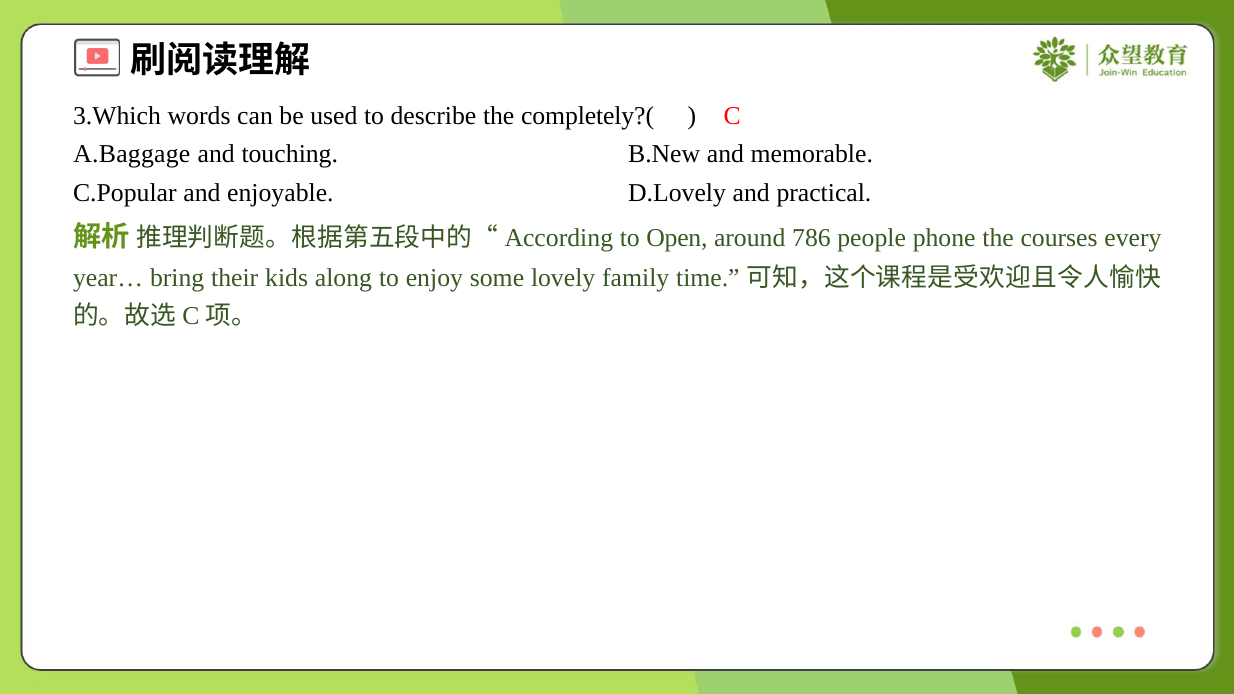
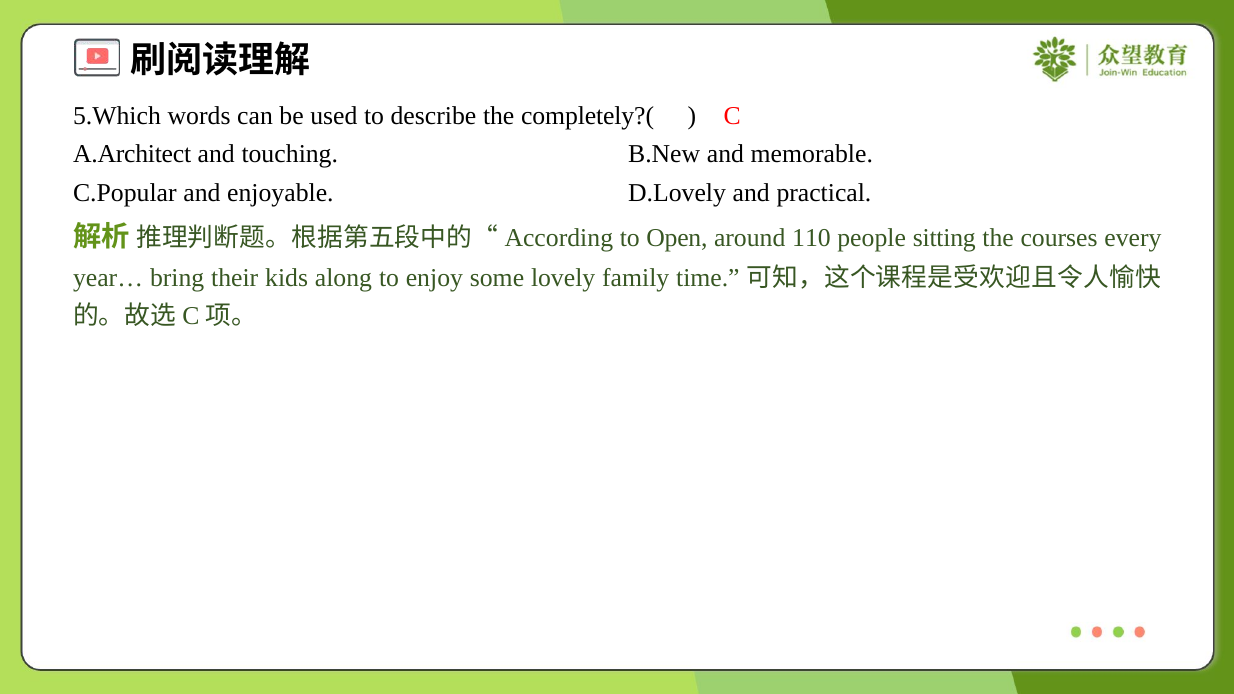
3.Which: 3.Which -> 5.Which (117, 116)
A.Baggage: A.Baggage -> A.Architect (132, 154)
786: 786 -> 110 (811, 239)
phone: phone -> sitting (944, 239)
